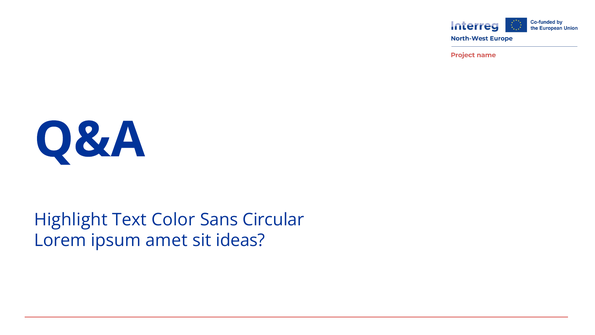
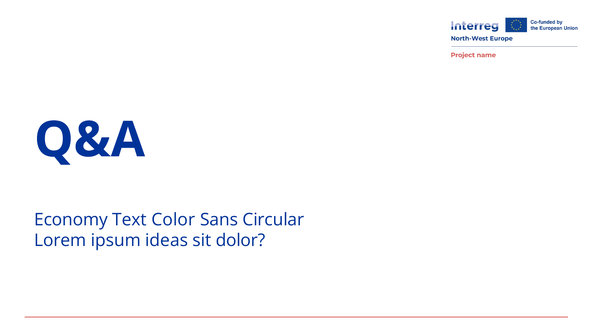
Highlight: Highlight -> Economy (71, 219)
amet: amet -> ideas (167, 240)
ideas: ideas -> dolor (240, 240)
